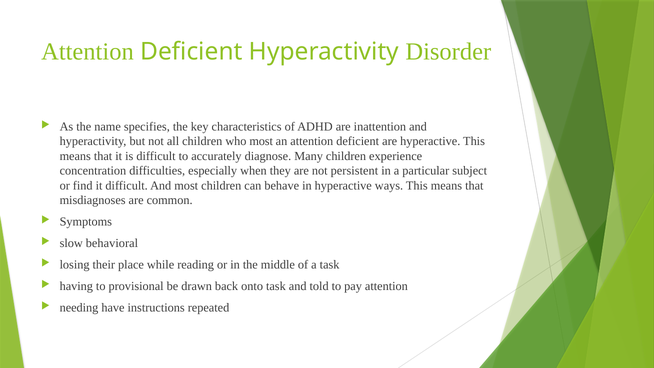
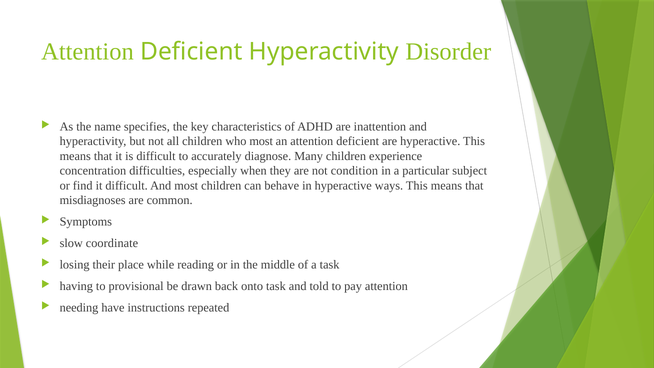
persistent: persistent -> condition (354, 171)
behavioral: behavioral -> coordinate (112, 243)
